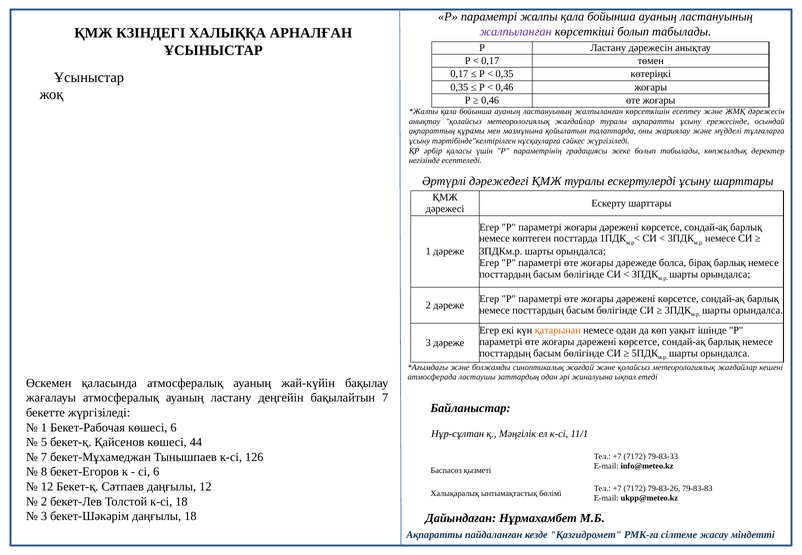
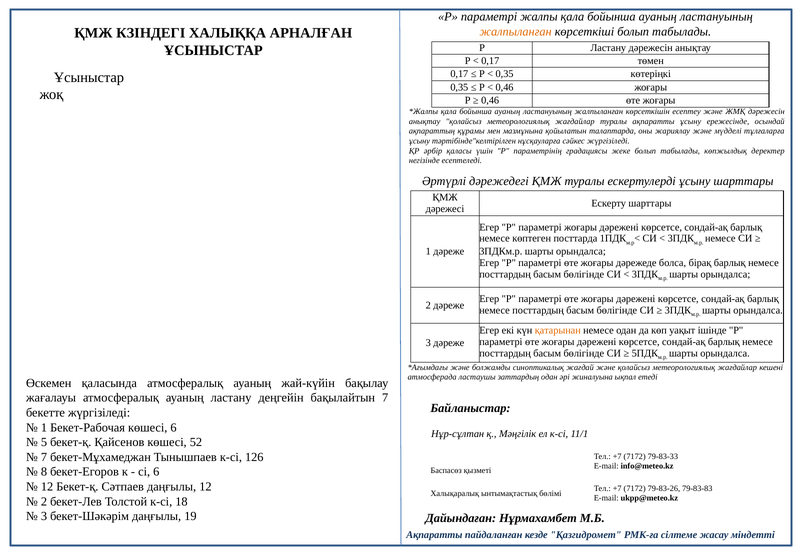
жалпыланған colour: purple -> orange (516, 32)
44: 44 -> 52 (196, 443)
даңғылы 18: 18 -> 19 (190, 517)
